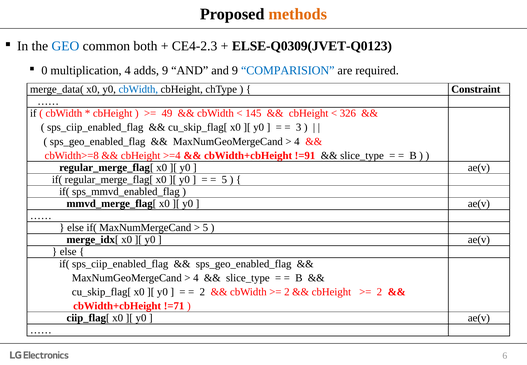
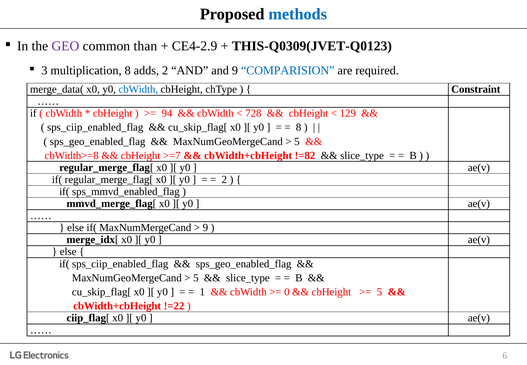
methods colour: orange -> blue (298, 14)
GEO colour: blue -> purple (65, 46)
both: both -> than (145, 46)
CE4-2.3: CE4-2.3 -> CE4-2.9 (195, 46)
ELSE-Q0309(JVET-Q0123: ELSE-Q0309(JVET-Q0123 -> THIS-Q0309(JVET-Q0123 (312, 46)
0: 0 -> 3 (44, 70)
multiplication 4: 4 -> 8 (128, 70)
adds 9: 9 -> 2 (165, 70)
49: 49 -> 94 (167, 113)
145: 145 -> 728 (253, 113)
326: 326 -> 129 (348, 113)
3: 3 -> 8 (299, 127)
4: 4 -> 5 (297, 141)
>=4: >=4 -> >=7 (172, 155)
!=91: !=91 -> !=82 (305, 155)
5: 5 -> 2 (224, 179)
5: 5 -> 9 (205, 228)
4: 4 -> 5 (196, 278)
2: 2 -> 1 (202, 292)
2: 2 -> 0 (287, 292)
2: 2 -> 5 (379, 292)
!=71: !=71 -> !=22 (174, 306)
